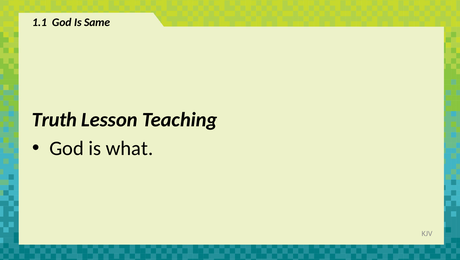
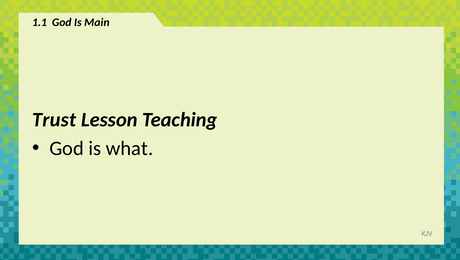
Same: Same -> Main (97, 22)
Truth: Truth -> Trust (54, 119)
